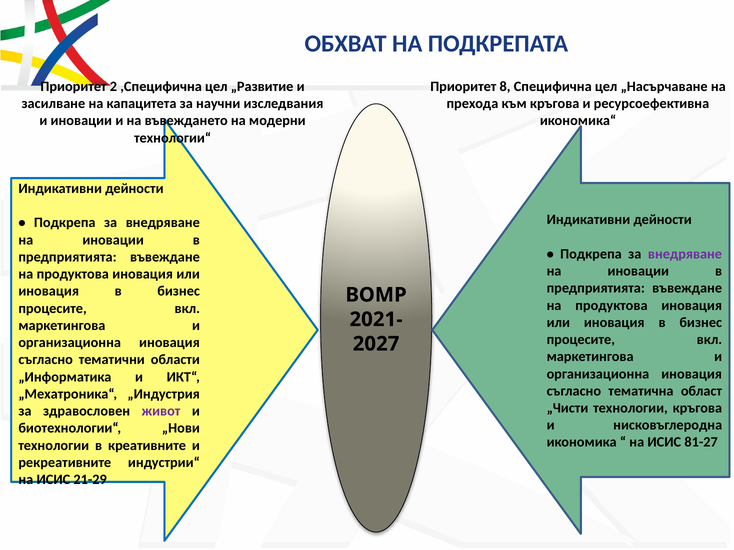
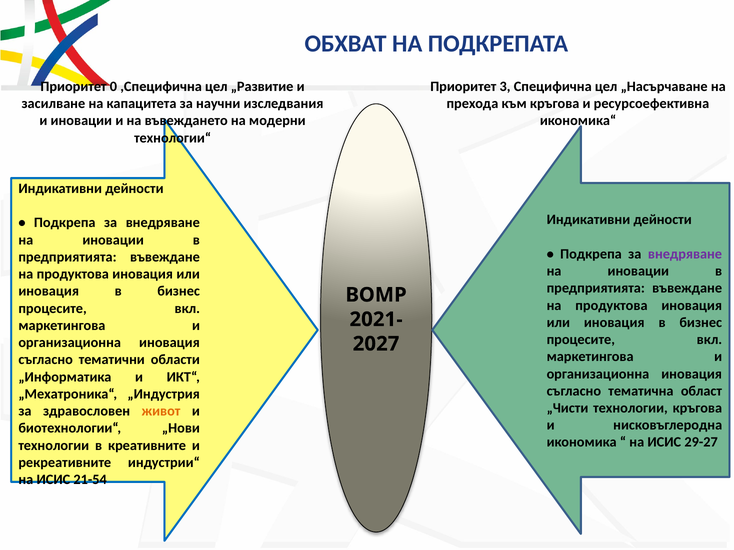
2: 2 -> 0 (113, 87)
8: 8 -> 3 (505, 87)
живот colour: purple -> orange (161, 411)
81-27: 81-27 -> 29-27 (701, 443)
21-29: 21-29 -> 21-54 (90, 480)
